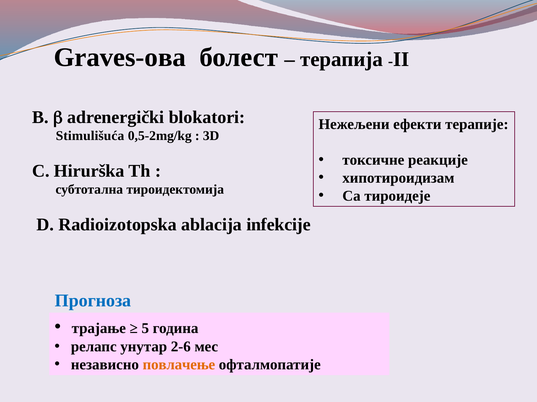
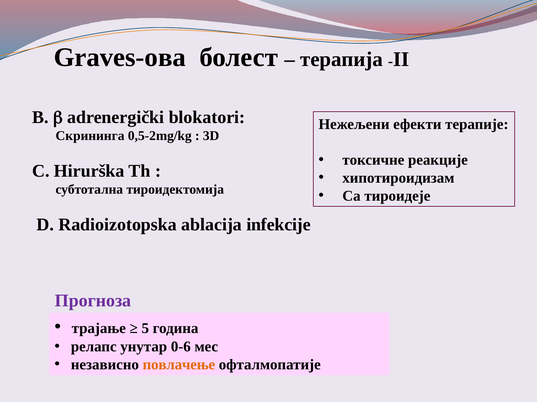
Stimulišuća: Stimulišuća -> Скрининга (90, 136)
Прогноза colour: blue -> purple (93, 301)
2-6: 2-6 -> 0-6 (181, 347)
